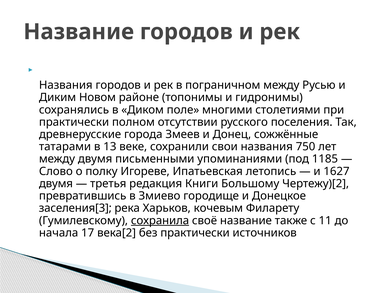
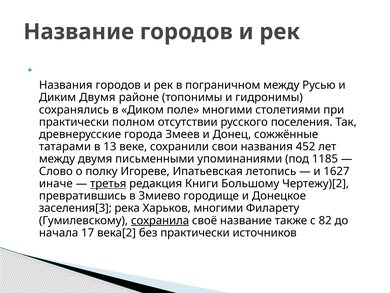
Диким Новом: Новом -> Двумя (97, 97)
750: 750 -> 452 (306, 146)
двумя: двумя -> иначе (56, 183)
третья underline: none -> present (108, 183)
Харьков кочевым: кочевым -> многими (218, 208)
11: 11 -> 82 (325, 220)
